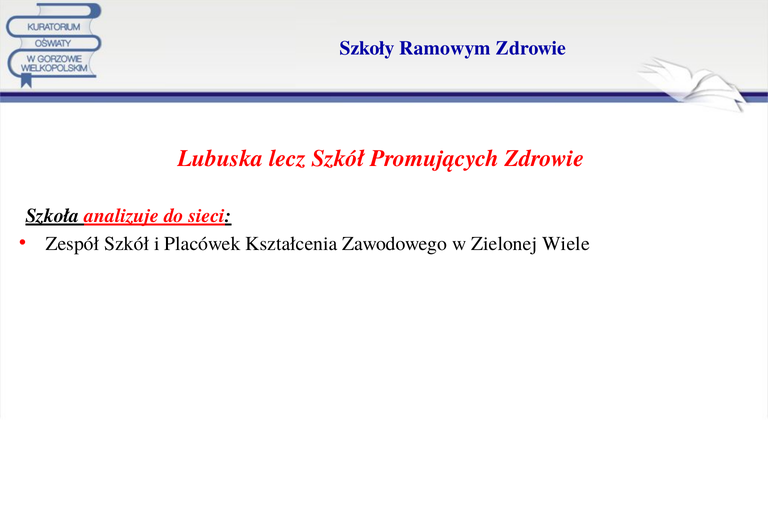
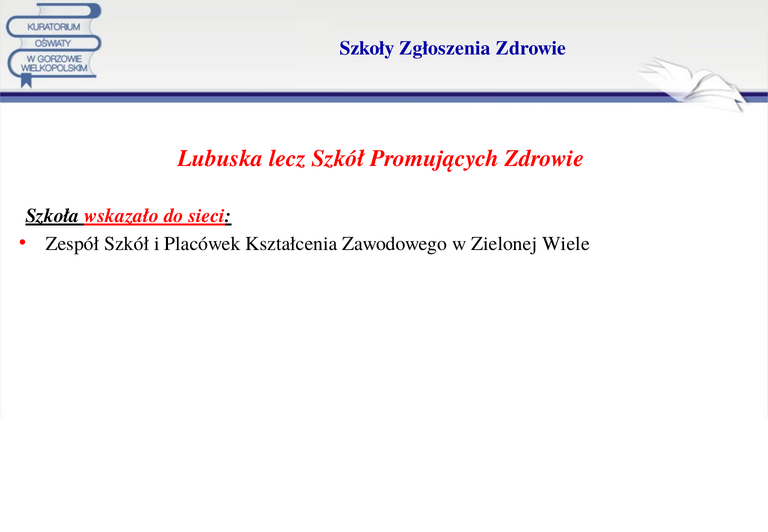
Ramowym: Ramowym -> Zgłoszenia (445, 48)
analizuje: analizuje -> wskazało (122, 216)
